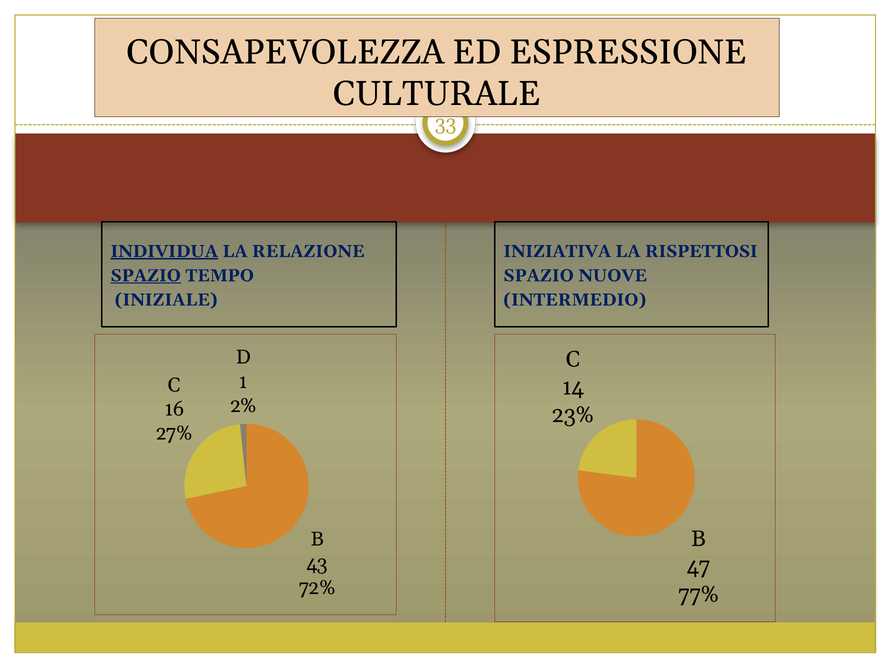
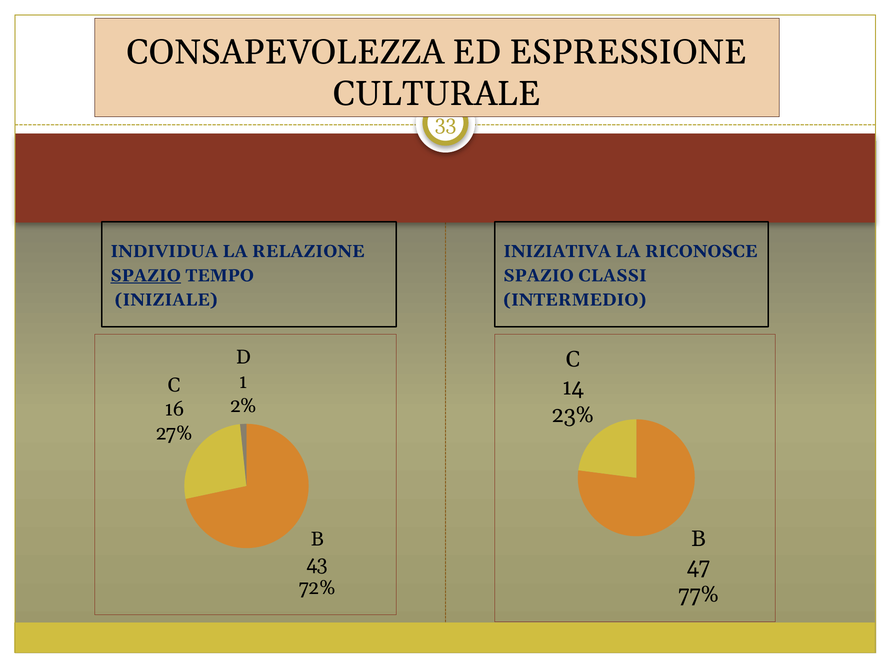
INDIVIDUA underline: present -> none (164, 251)
RISPETTOSI: RISPETTOSI -> RICONOSCE (701, 251)
NUOVE: NUOVE -> CLASSI (613, 276)
